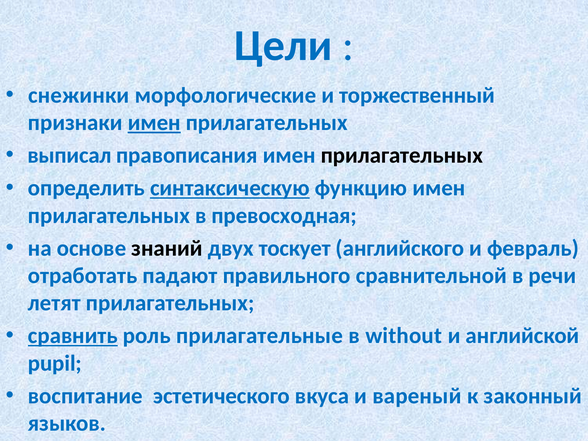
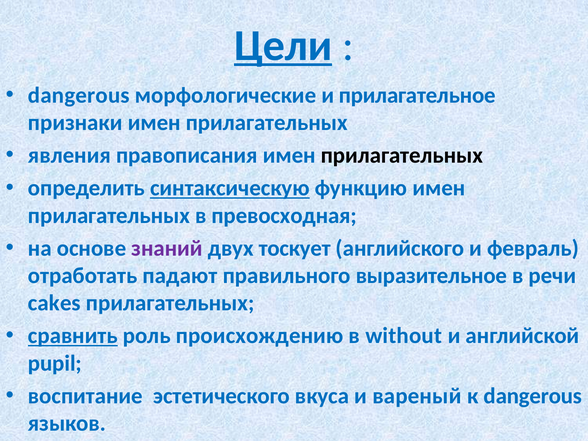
Цели underline: none -> present (283, 46)
снежинки: снежинки -> dangerous (79, 95)
торжественный: торжественный -> прилагательное (417, 95)
имен underline: present -> none (154, 123)
выписал: выписал -> явления (69, 155)
знаний colour: black -> purple (167, 248)
сравнительной: сравнительной -> выразительное (431, 276)
летят: летят -> cakes (54, 303)
прилагательные: прилагательные -> происхождению (260, 336)
к законный: законный -> dangerous (533, 396)
